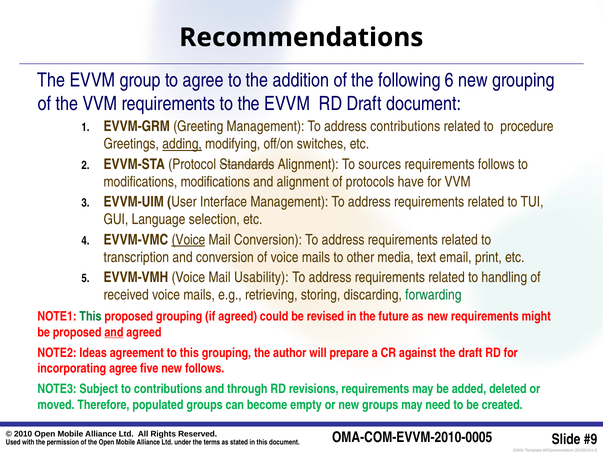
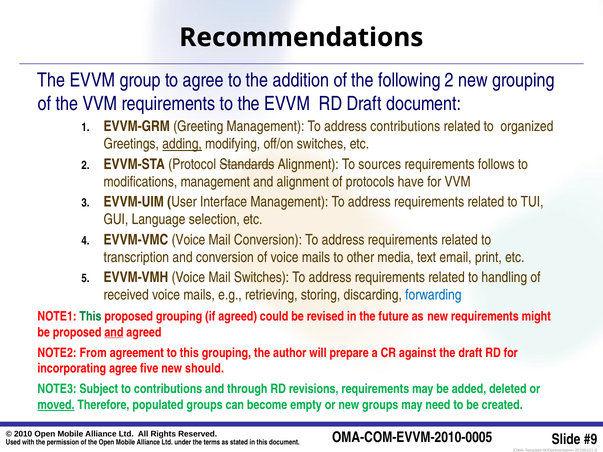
following 6: 6 -> 2 (449, 80)
procedure: procedure -> organized (527, 126)
modifications modifications: modifications -> management (215, 182)
Voice underline: present -> none (188, 240)
Mail Usability: Usability -> Switches (262, 278)
forwarding colour: green -> blue (433, 295)
Ideas: Ideas -> From (93, 353)
new follows: follows -> should (205, 369)
moved underline: none -> present (56, 405)
